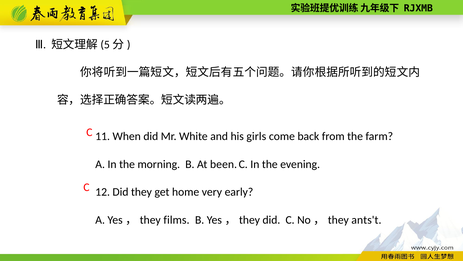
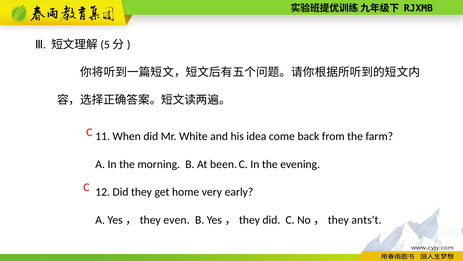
girls: girls -> idea (256, 136)
films: films -> even (176, 219)
